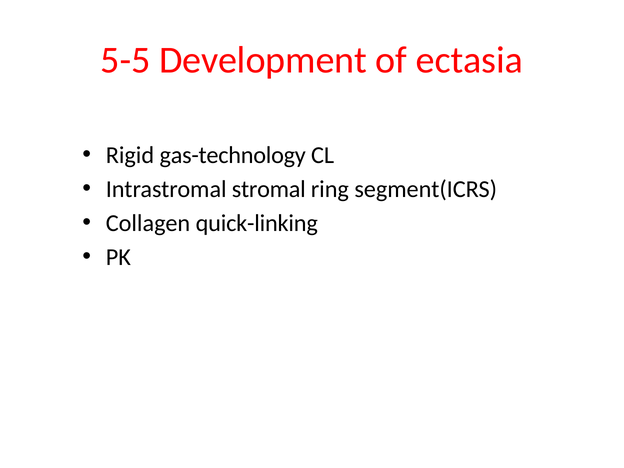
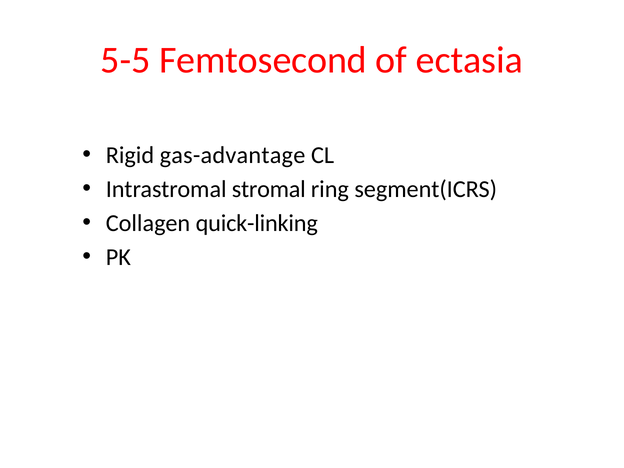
Development: Development -> Femtosecond (263, 60)
gas-technology: gas-technology -> gas-advantage (232, 155)
